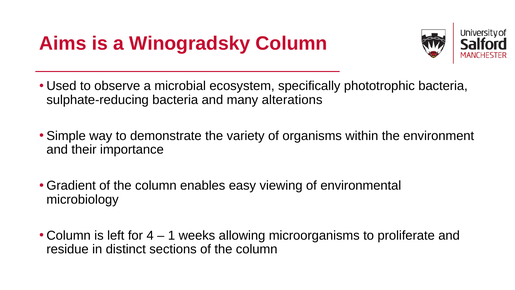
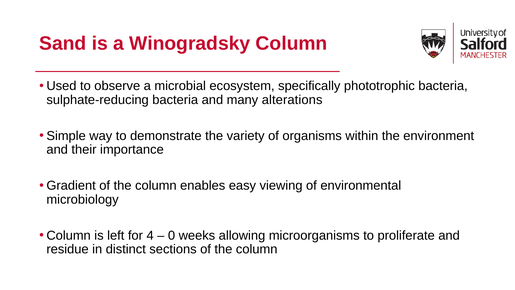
Aims: Aims -> Sand (63, 43)
1: 1 -> 0 (172, 235)
